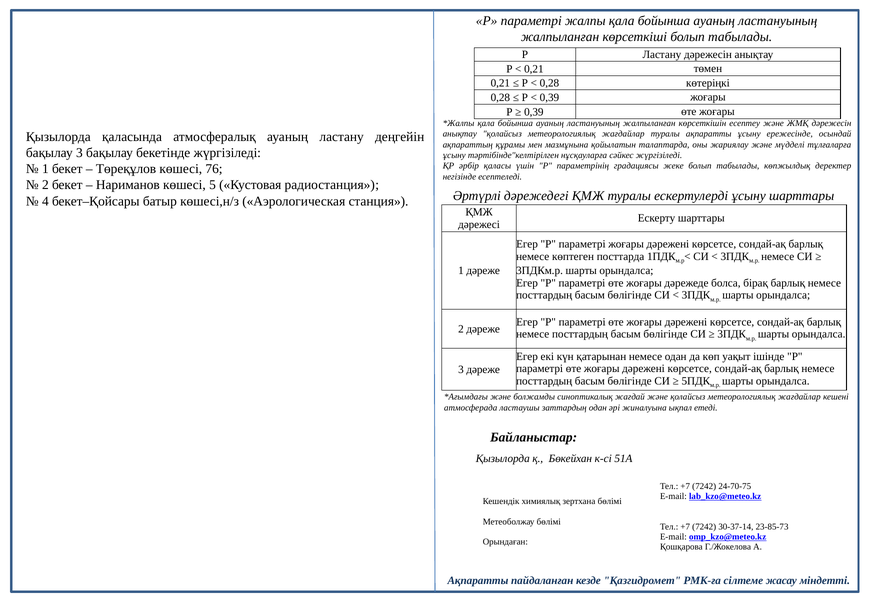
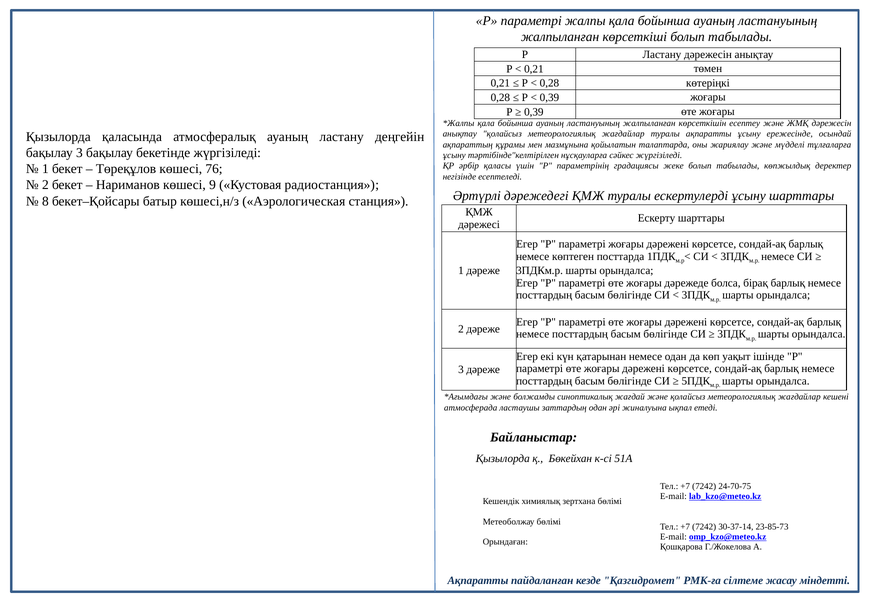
5: 5 -> 9 (212, 185)
4: 4 -> 8 (45, 201)
